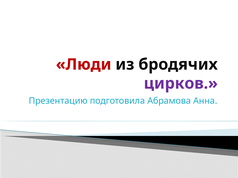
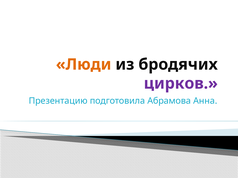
Люди colour: red -> orange (84, 65)
